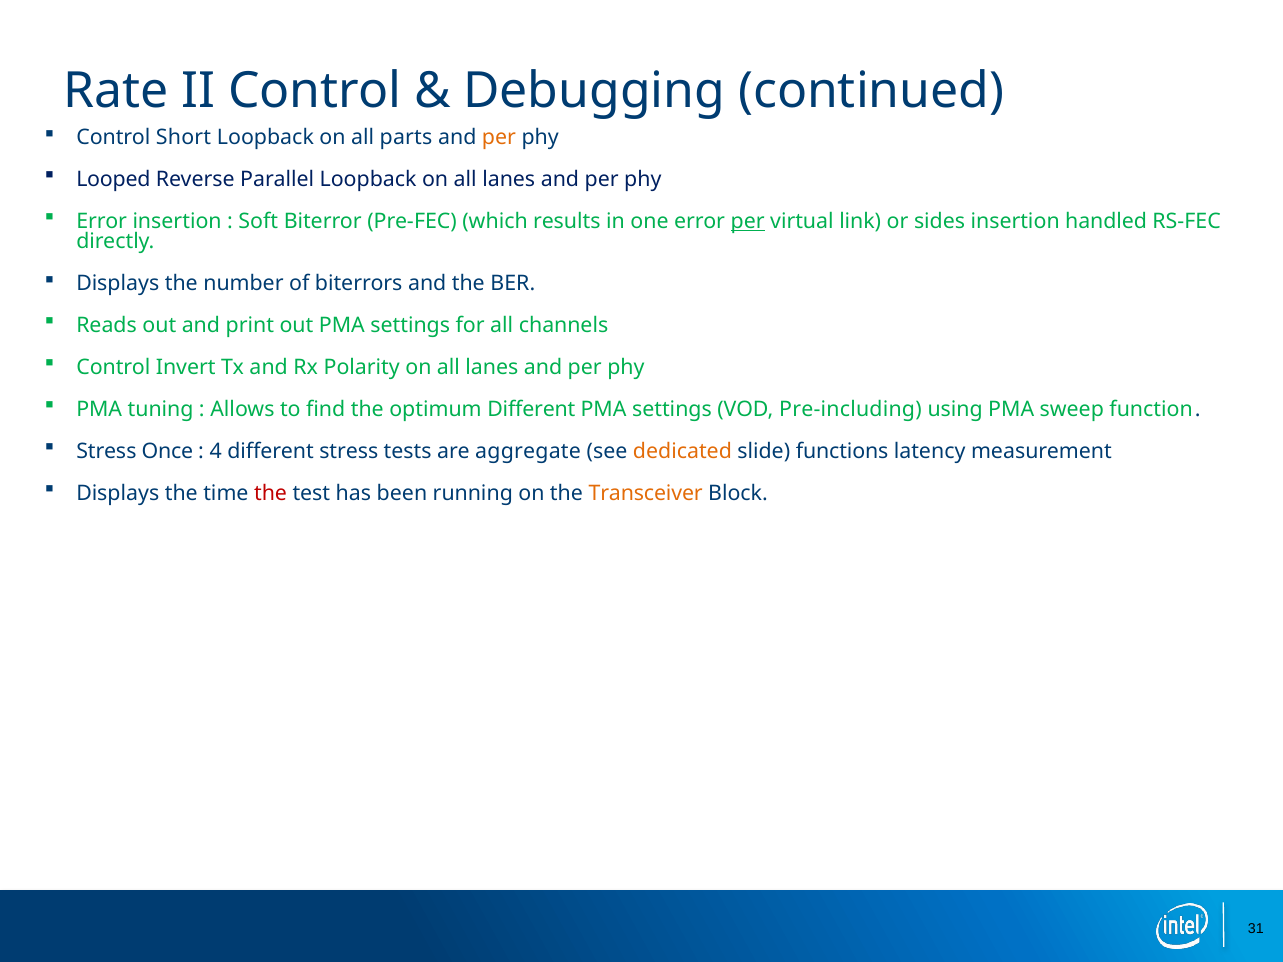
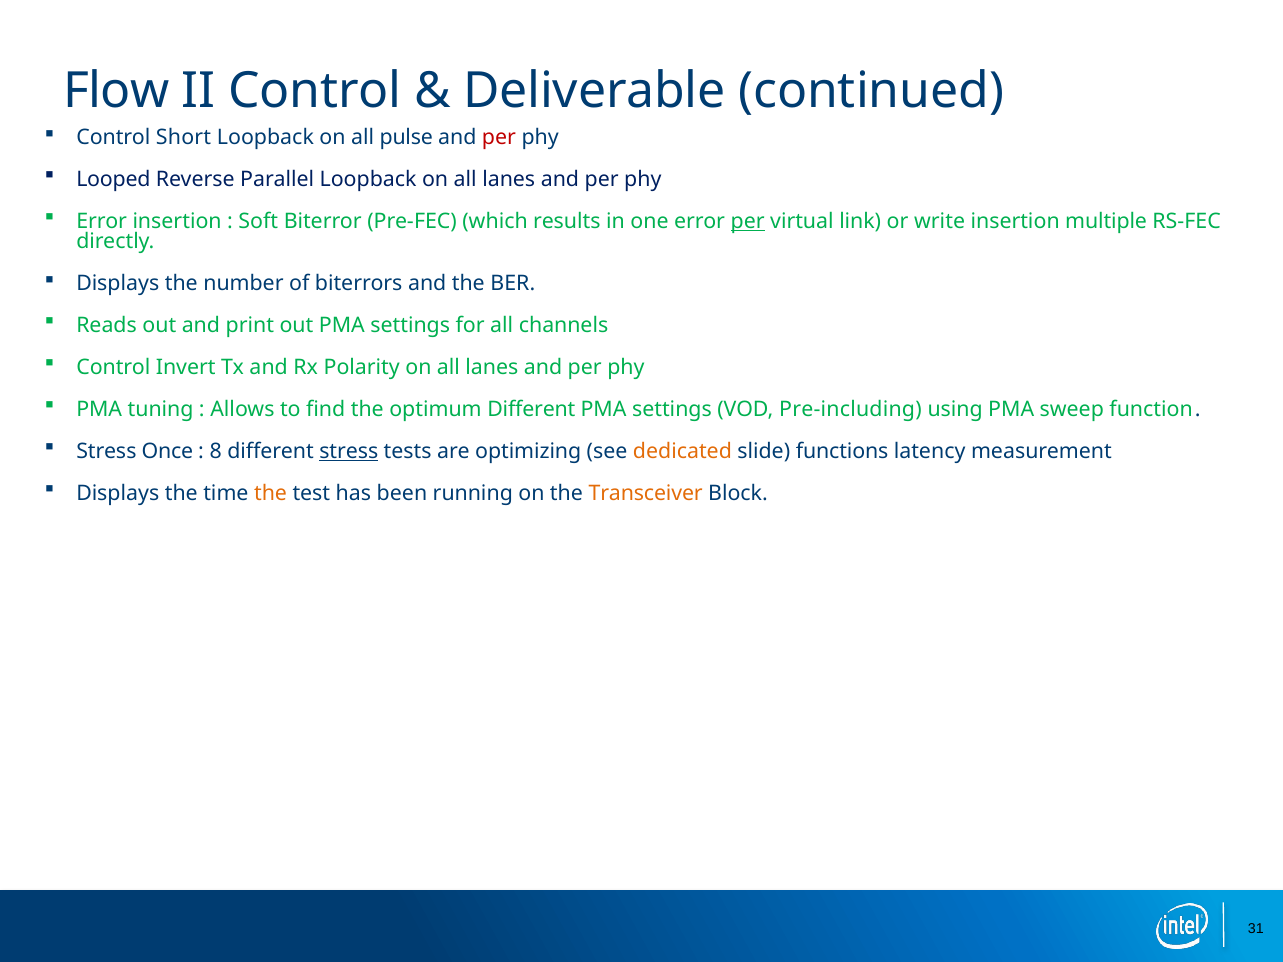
Rate: Rate -> Flow (117, 91)
Debugging: Debugging -> Deliverable (595, 91)
parts: parts -> pulse (406, 138)
per colour: orange -> red (499, 138)
sides: sides -> write (940, 221)
handled: handled -> multiple (1106, 221)
4: 4 -> 8 (216, 451)
stress underline: none -> present (349, 451)
aggregate: aggregate -> optimizing (528, 451)
the colour: red -> orange (271, 493)
